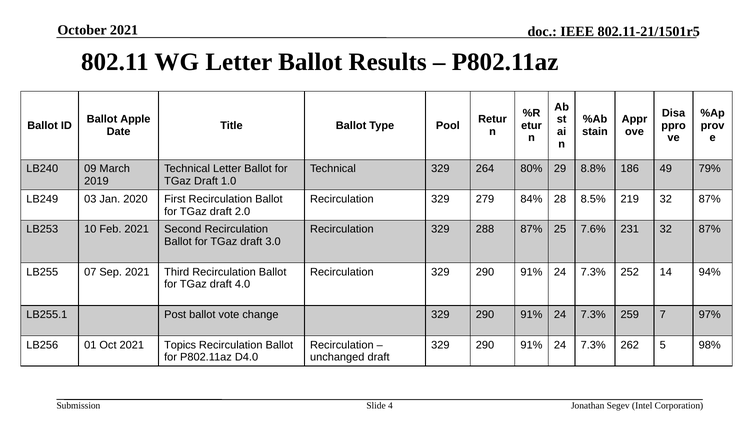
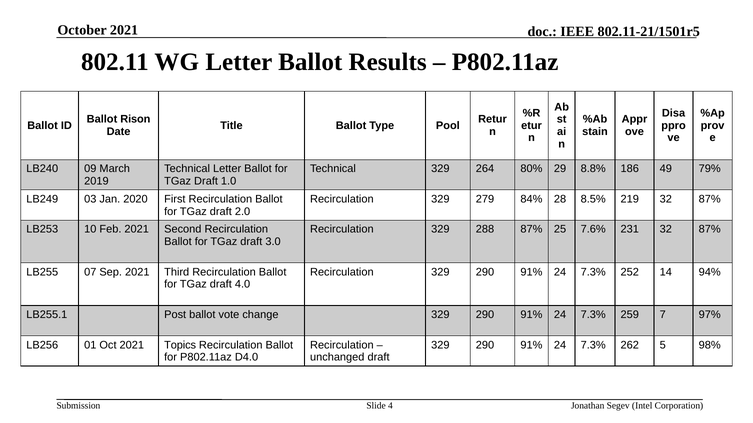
Apple: Apple -> Rison (135, 120)
